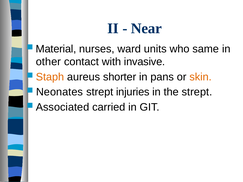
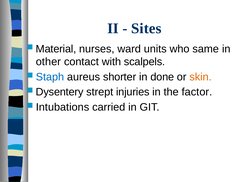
Near: Near -> Sites (146, 28)
invasive: invasive -> scalpels (145, 62)
Staph colour: orange -> blue (50, 77)
pans: pans -> done (162, 77)
Neonates: Neonates -> Dysentery (60, 92)
the strept: strept -> factor (197, 92)
Associated: Associated -> Intubations (63, 107)
